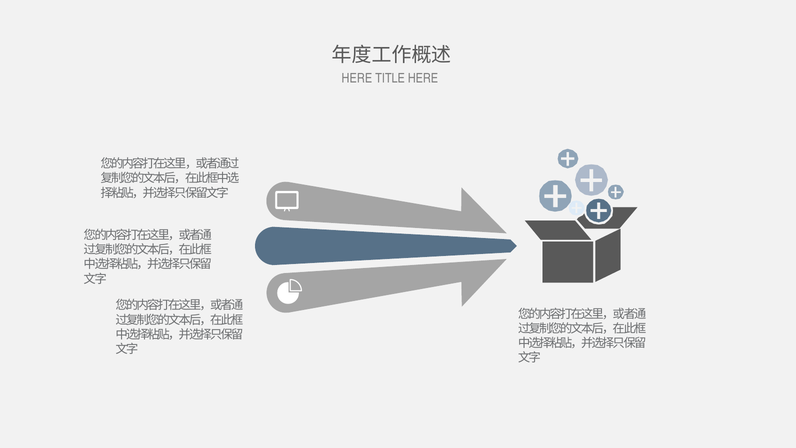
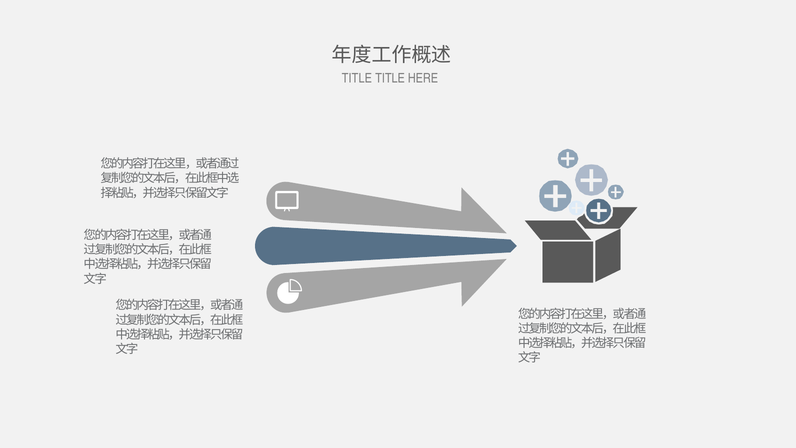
HERE: HERE -> TITLE (357, 78)
